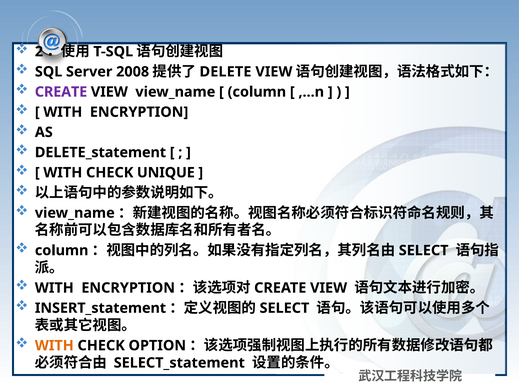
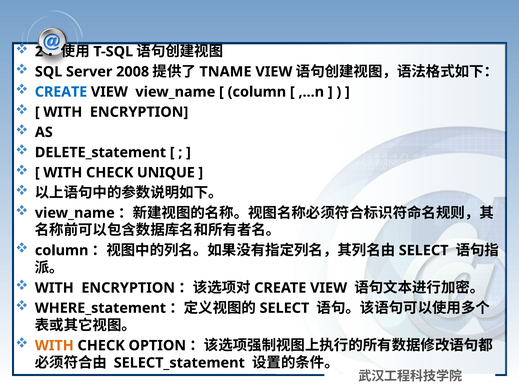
DELETE: DELETE -> TNAME (225, 72)
CREATE colour: purple -> blue (61, 92)
INSERT_statement: INSERT_statement -> WHERE_statement (100, 308)
